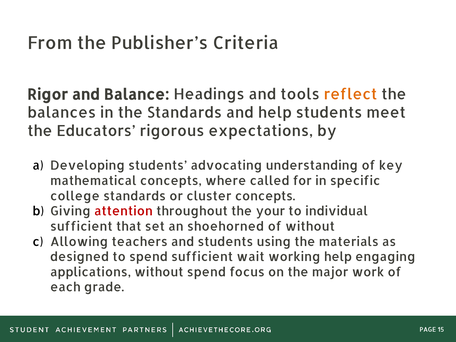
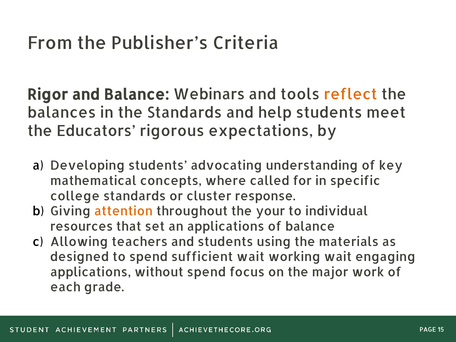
Headings: Headings -> Webinars (209, 95)
cluster concepts: concepts -> response (265, 196)
attention colour: red -> orange (124, 211)
sufficient: sufficient -> resources (82, 227)
an shoehorned: shoehorned -> applications (226, 227)
of without: without -> balance (310, 227)
working help: help -> wait (338, 257)
